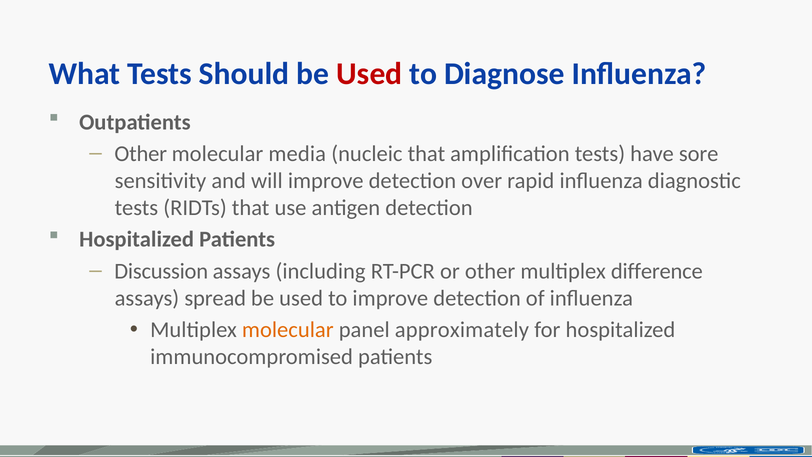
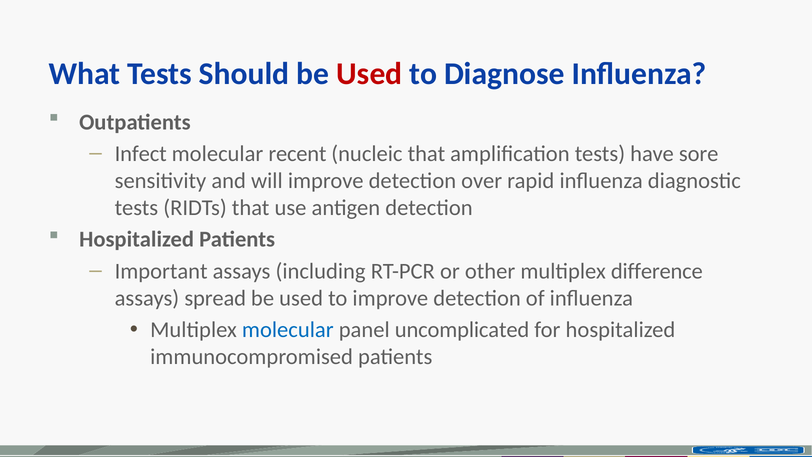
Other: Other -> Infect (141, 154)
media: media -> recent (297, 154)
Discussion: Discussion -> Important (161, 271)
molecular colour: orange -> blue (288, 330)
approximately: approximately -> uncomplicated (462, 330)
